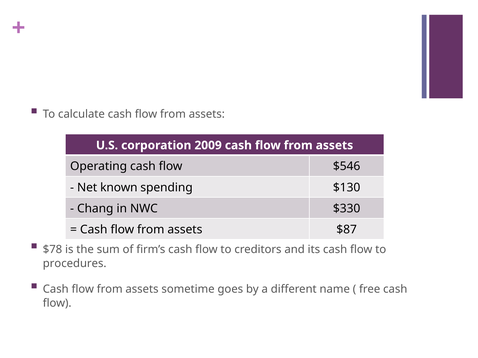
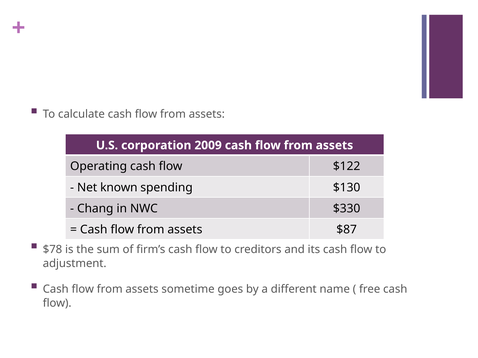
$546: $546 -> $122 (347, 167)
procedures: procedures -> adjustment (75, 264)
